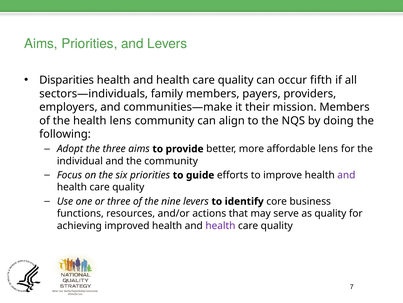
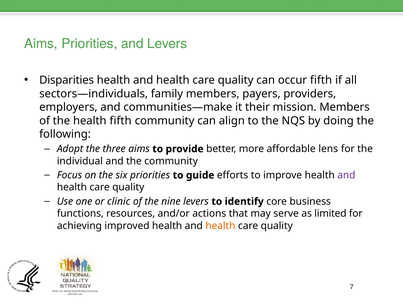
health lens: lens -> fifth (121, 120)
or three: three -> clinic (119, 201)
as quality: quality -> limited (330, 213)
health colour: purple -> orange (220, 225)
